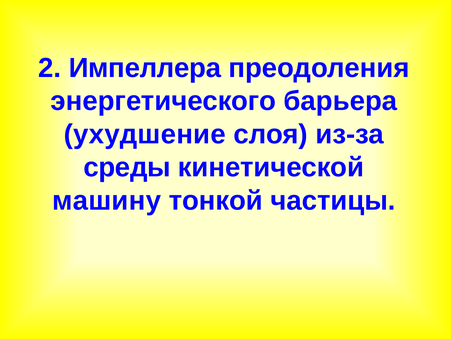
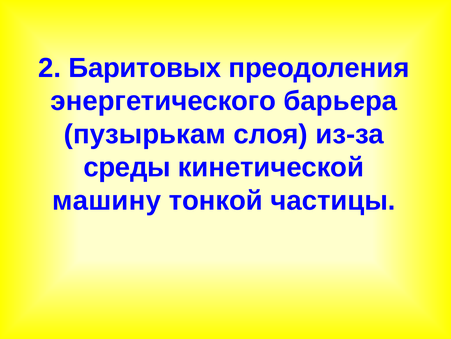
Импеллера: Импеллера -> Баритовых (145, 68)
ухудшение: ухудшение -> пузырькам (145, 134)
